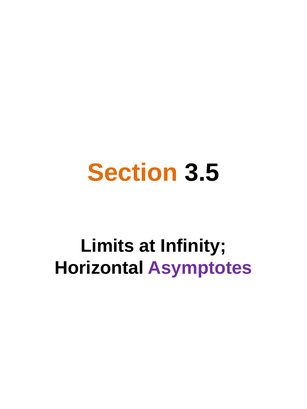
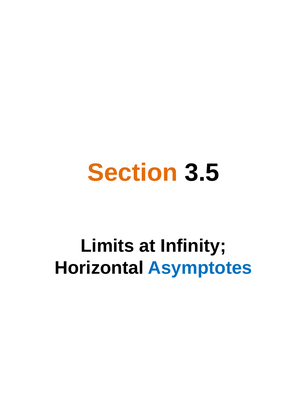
Asymptotes colour: purple -> blue (200, 268)
